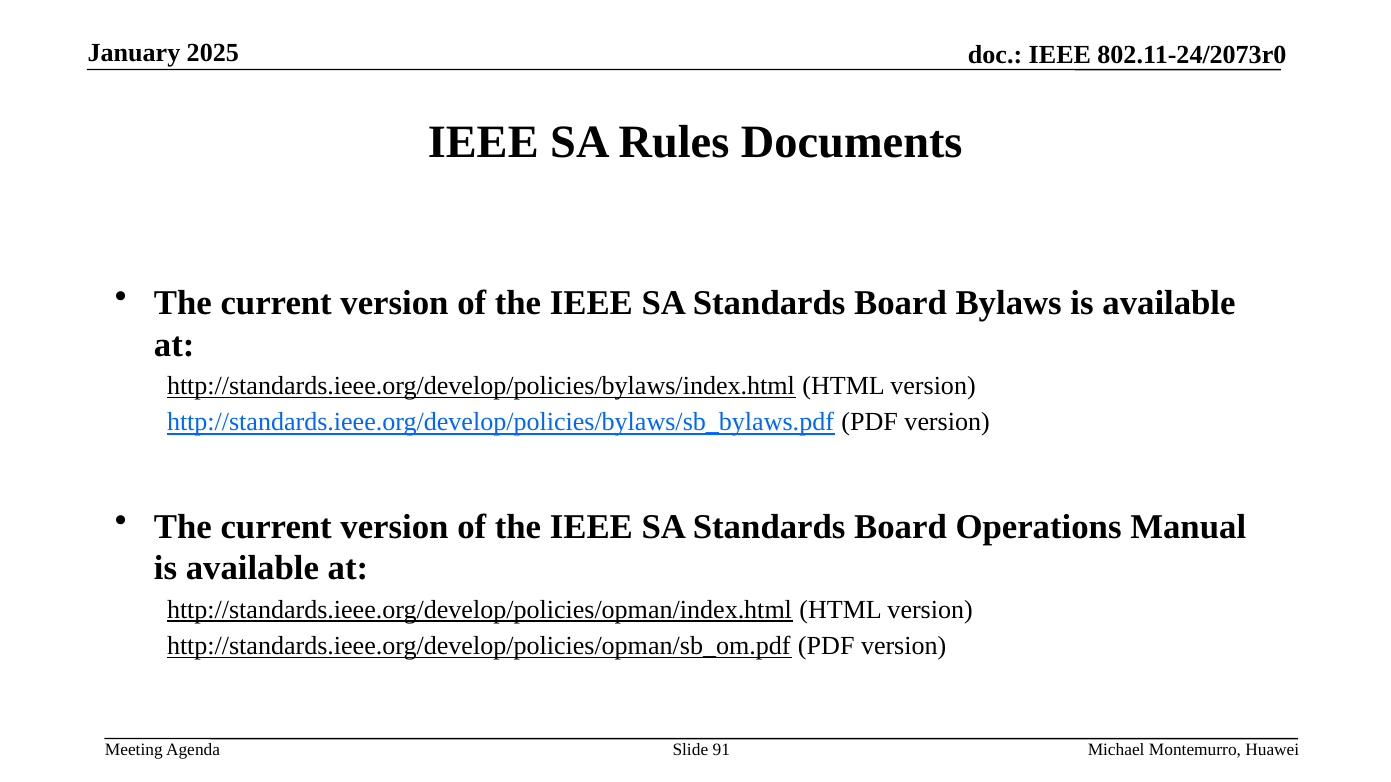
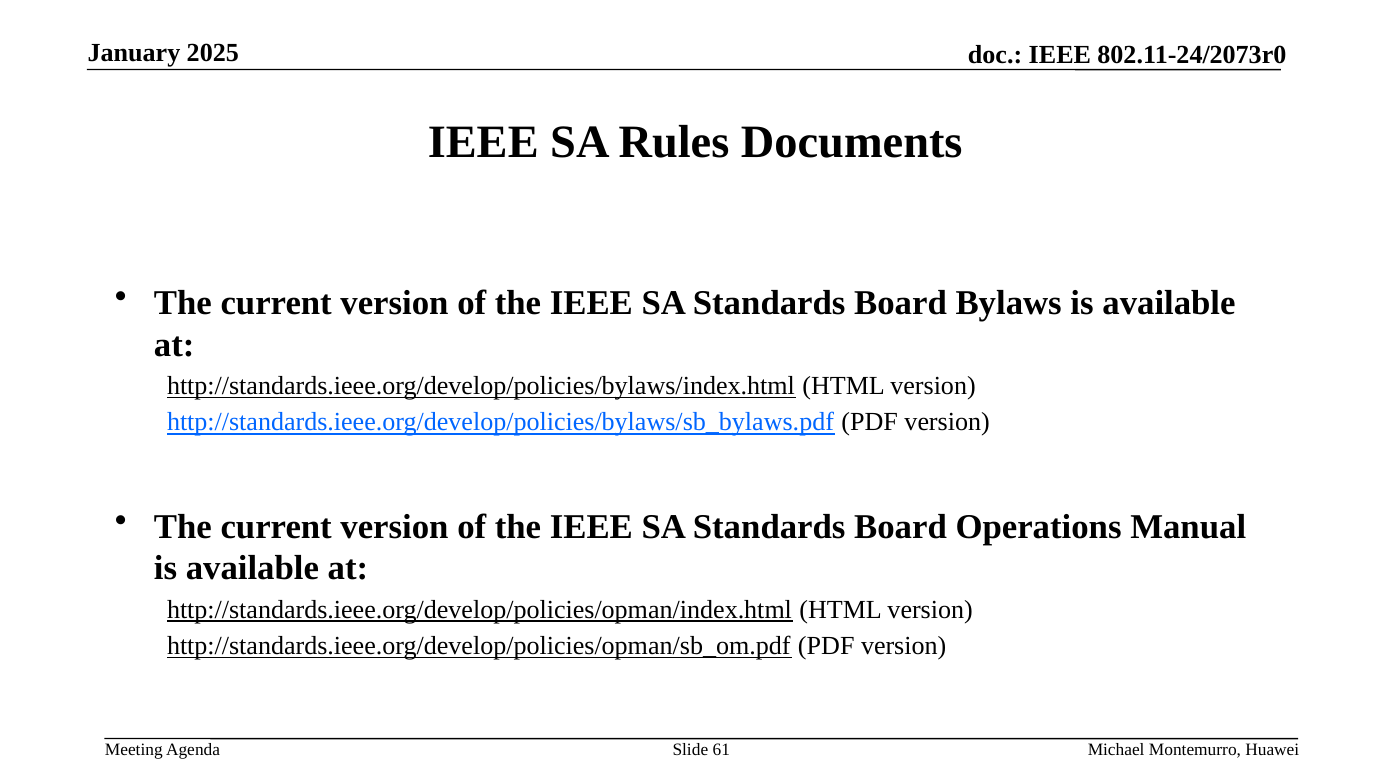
91: 91 -> 61 (721, 750)
